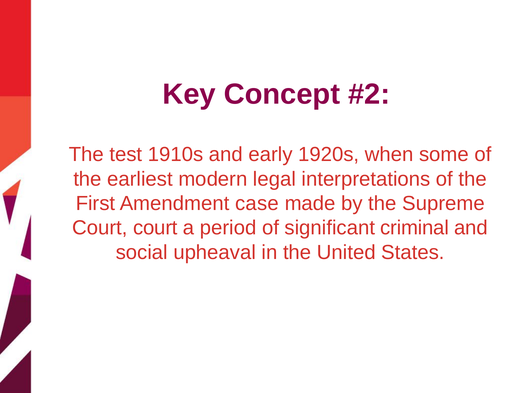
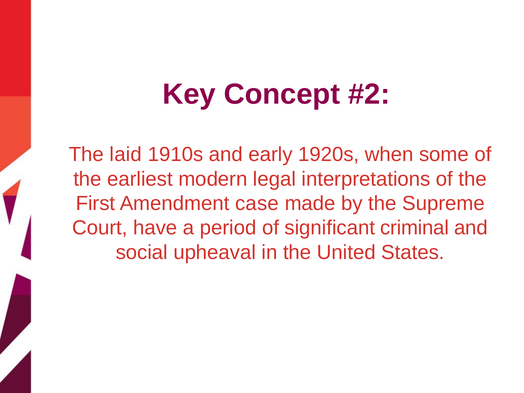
test: test -> laid (126, 154)
Court court: court -> have (155, 228)
